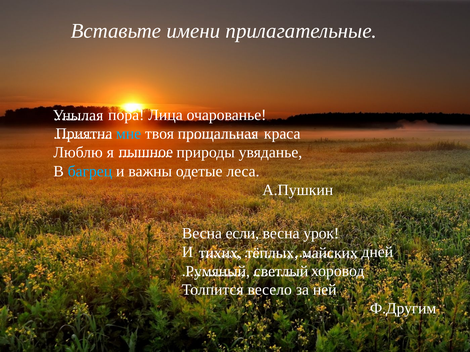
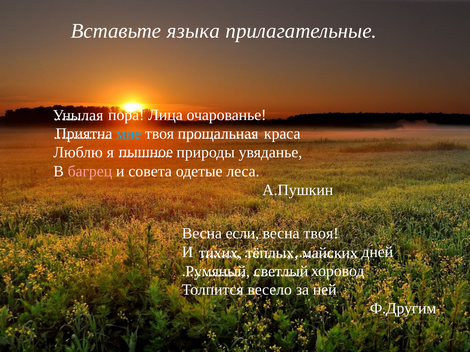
имени: имени -> языка (193, 31)
багрец colour: light blue -> pink (90, 171)
важны: важны -> совета (150, 171)
весна урок: урок -> твоя (321, 234)
